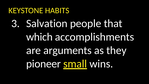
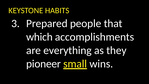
Salvation: Salvation -> Prepared (47, 23)
arguments: arguments -> everything (68, 50)
